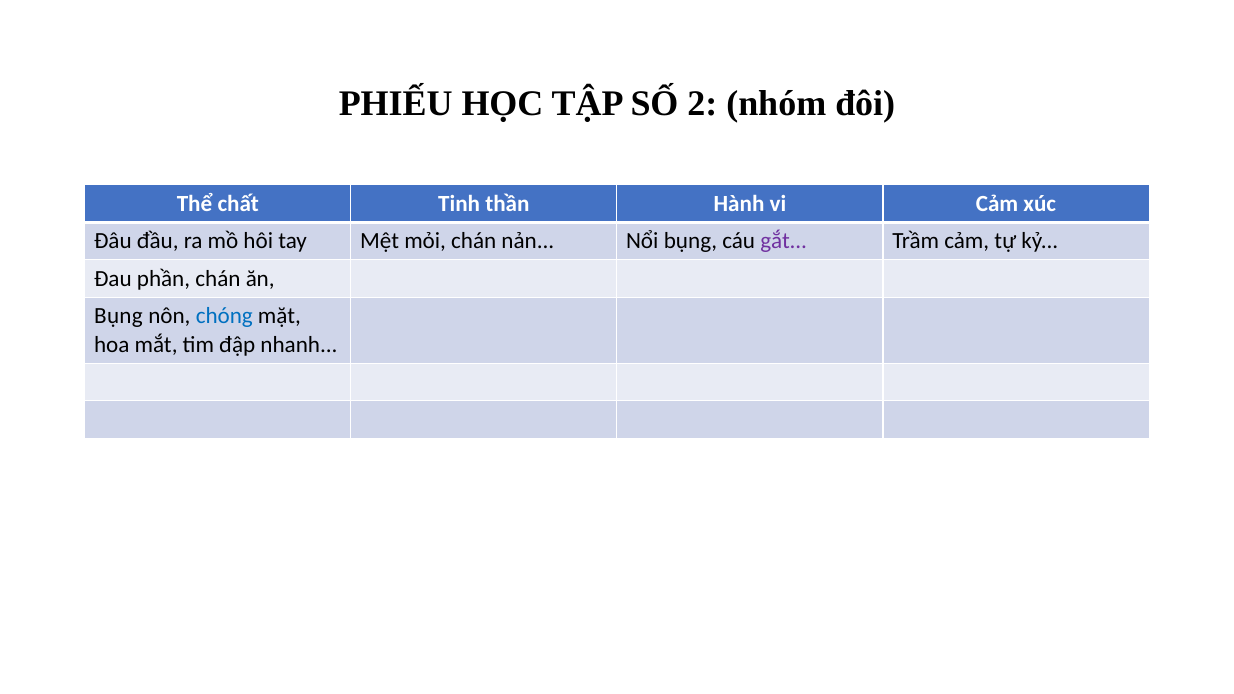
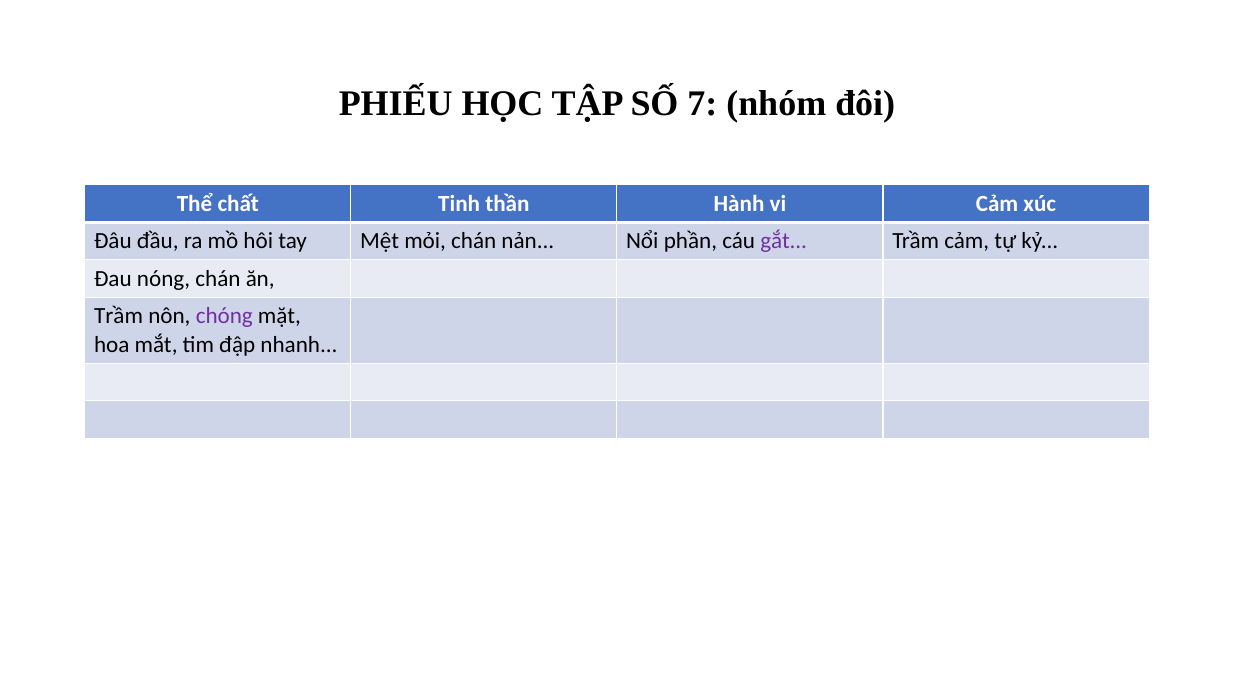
2: 2 -> 7 (702, 104)
Nổi bụng: bụng -> phần (690, 241)
phần: phần -> nóng (163, 279)
Bụng: Bụng -> Trầm (119, 316)
chóng colour: blue -> purple (224, 316)
